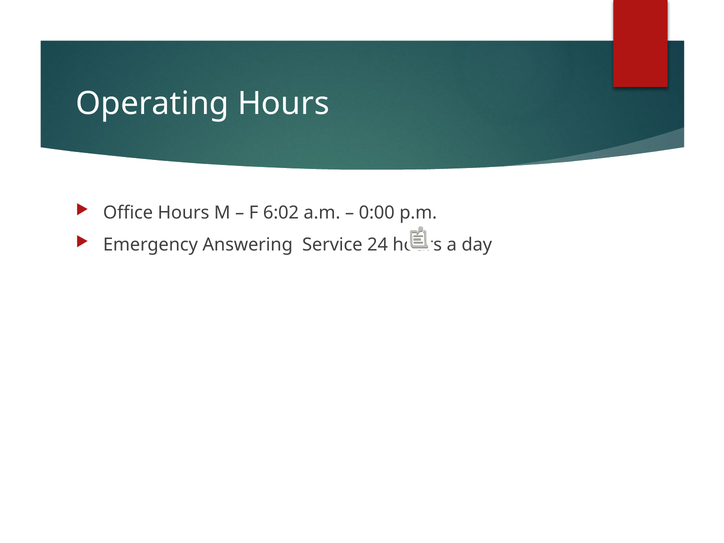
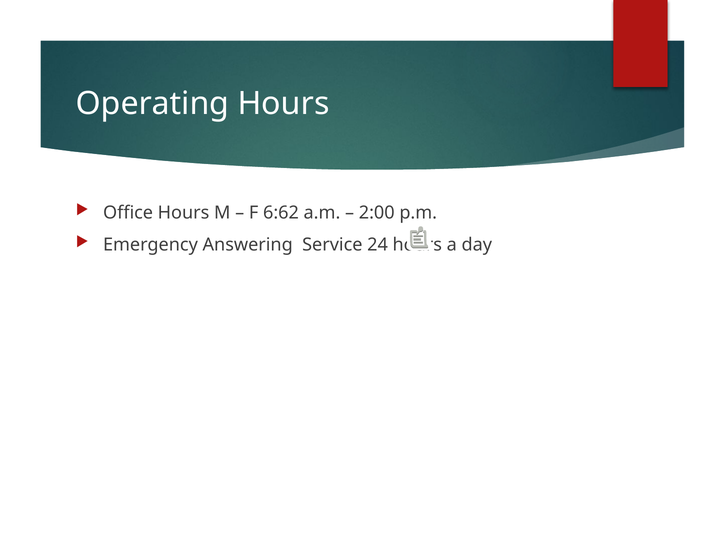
6:02: 6:02 -> 6:62 (281, 213)
0:00: 0:00 -> 2:00 (377, 213)
